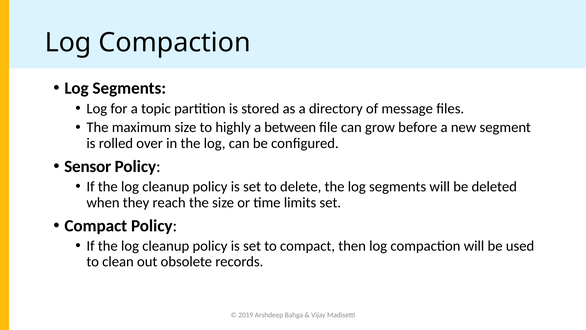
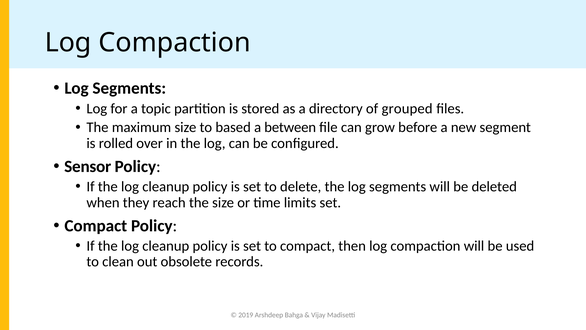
message: message -> grouped (407, 108)
highly: highly -> based (233, 127)
